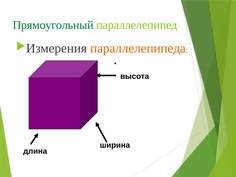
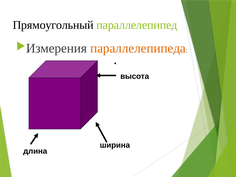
Прямоугольный colour: green -> black (53, 25)
